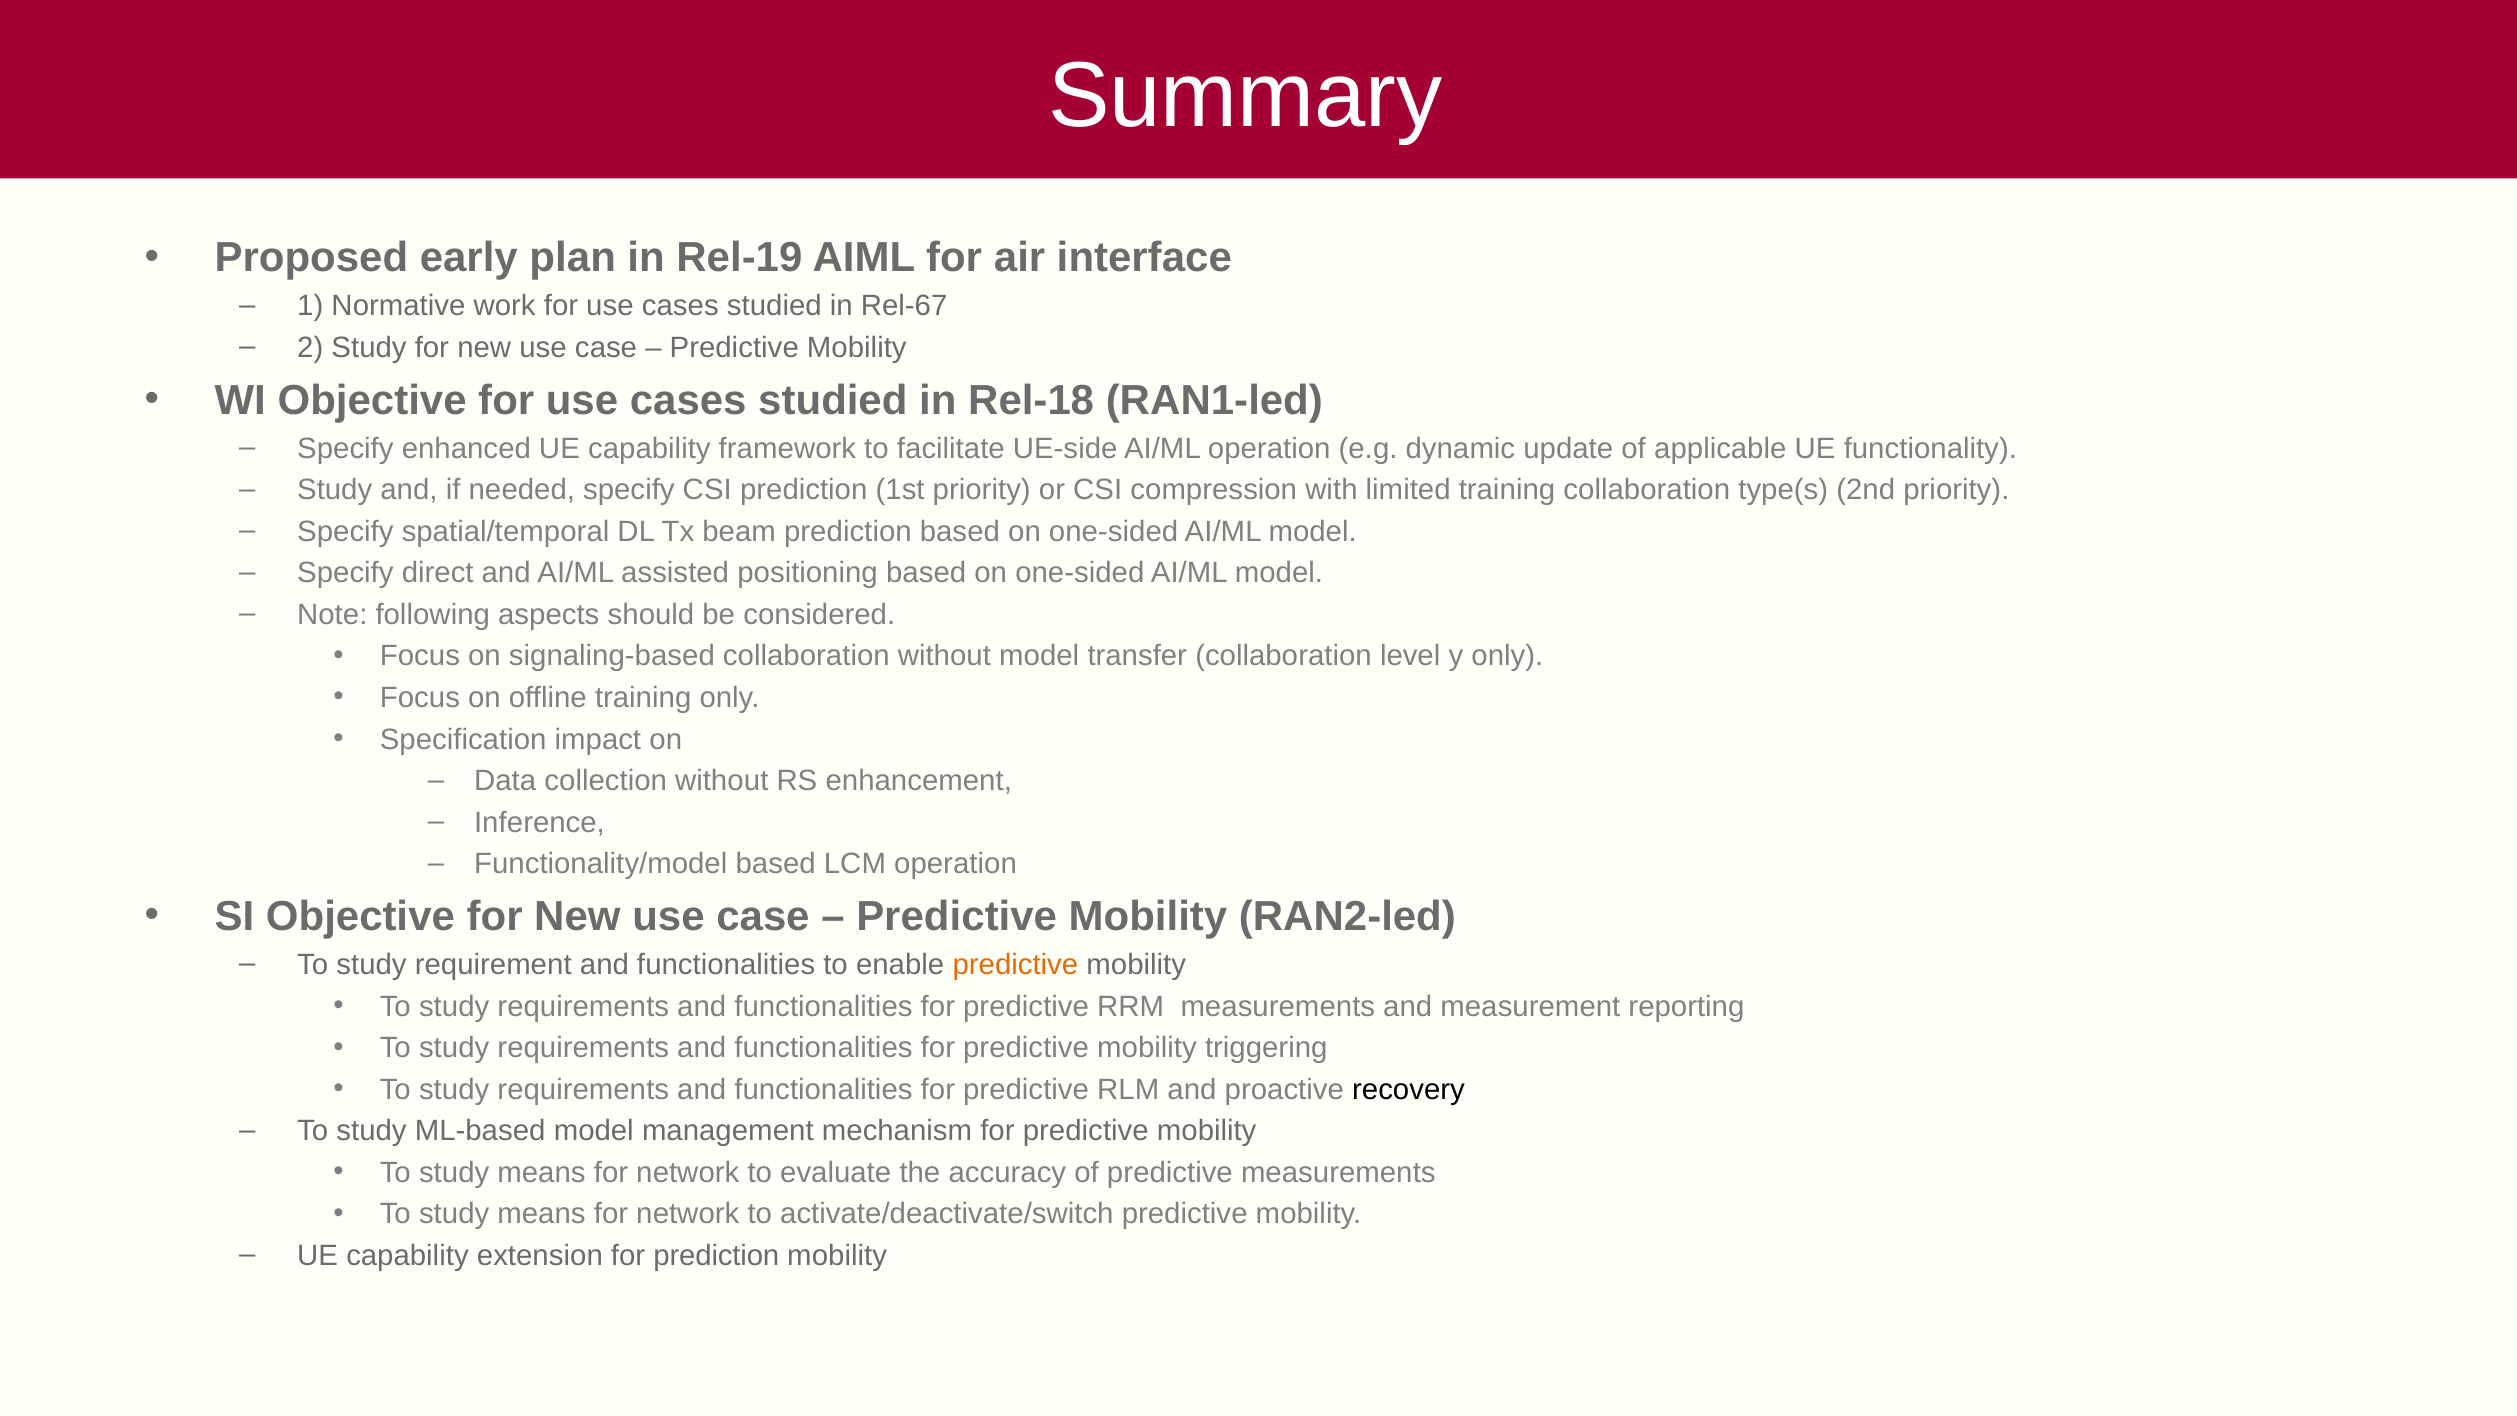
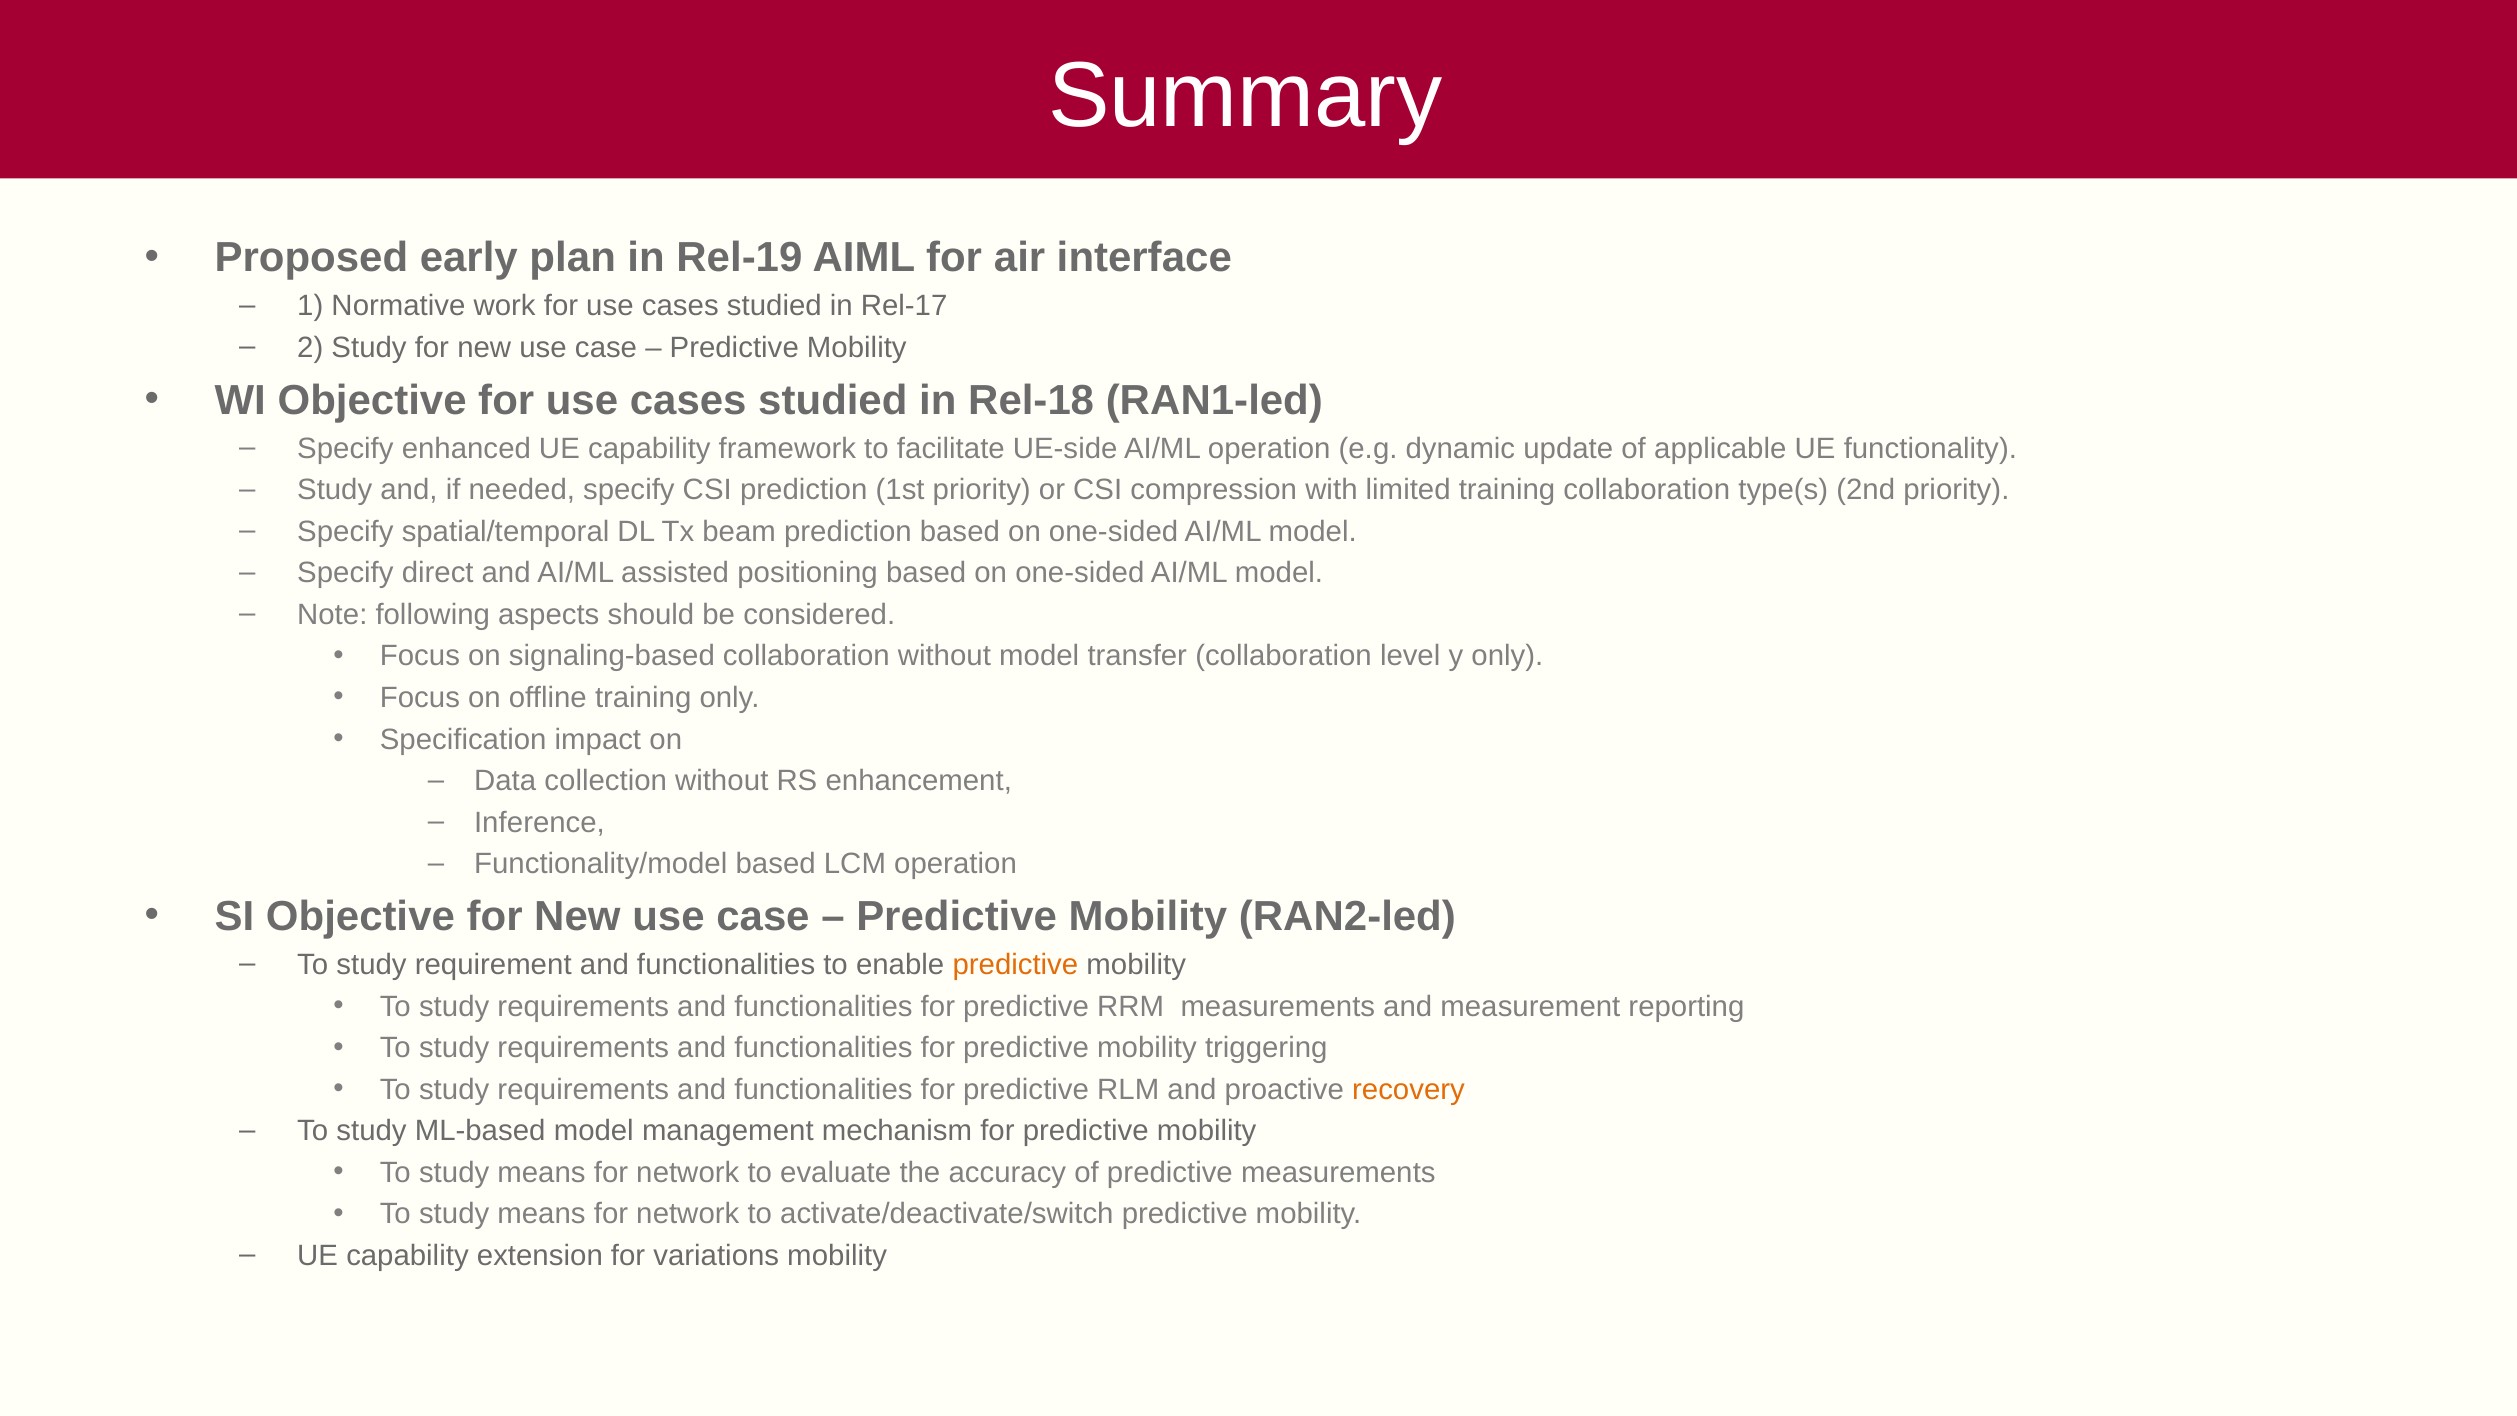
Rel-67: Rel-67 -> Rel-17 (904, 306)
recovery colour: black -> orange (1409, 1089)
for prediction: prediction -> variations (716, 1256)
